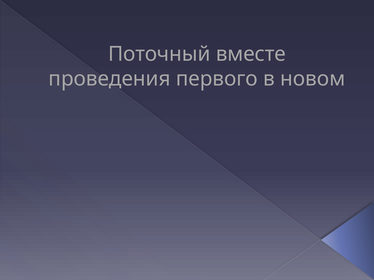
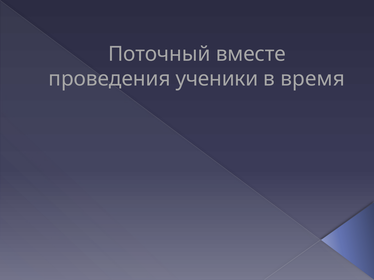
первого: первого -> ученики (217, 79)
новом: новом -> время (313, 79)
